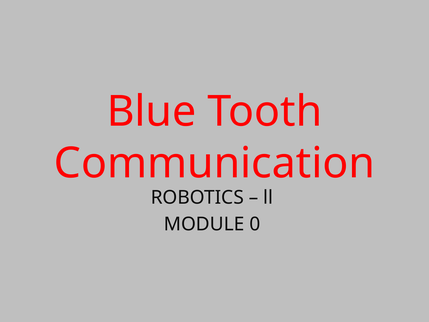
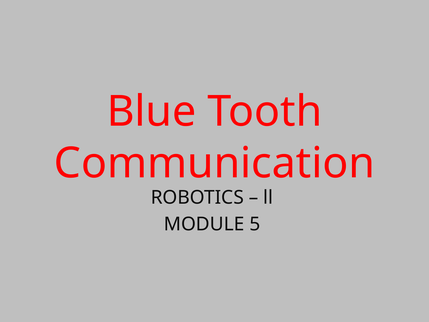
0: 0 -> 5 (255, 224)
